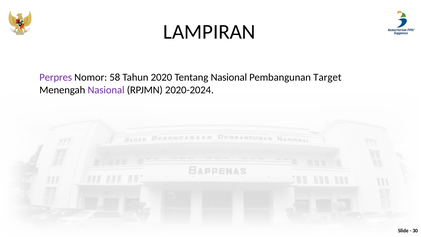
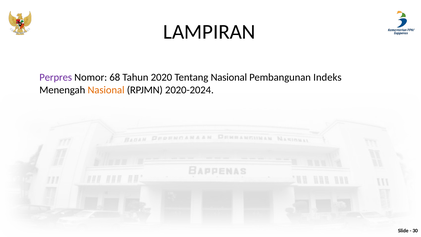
58: 58 -> 68 (115, 77)
Target: Target -> Indeks (327, 77)
Nasional colour: purple -> orange (106, 90)
